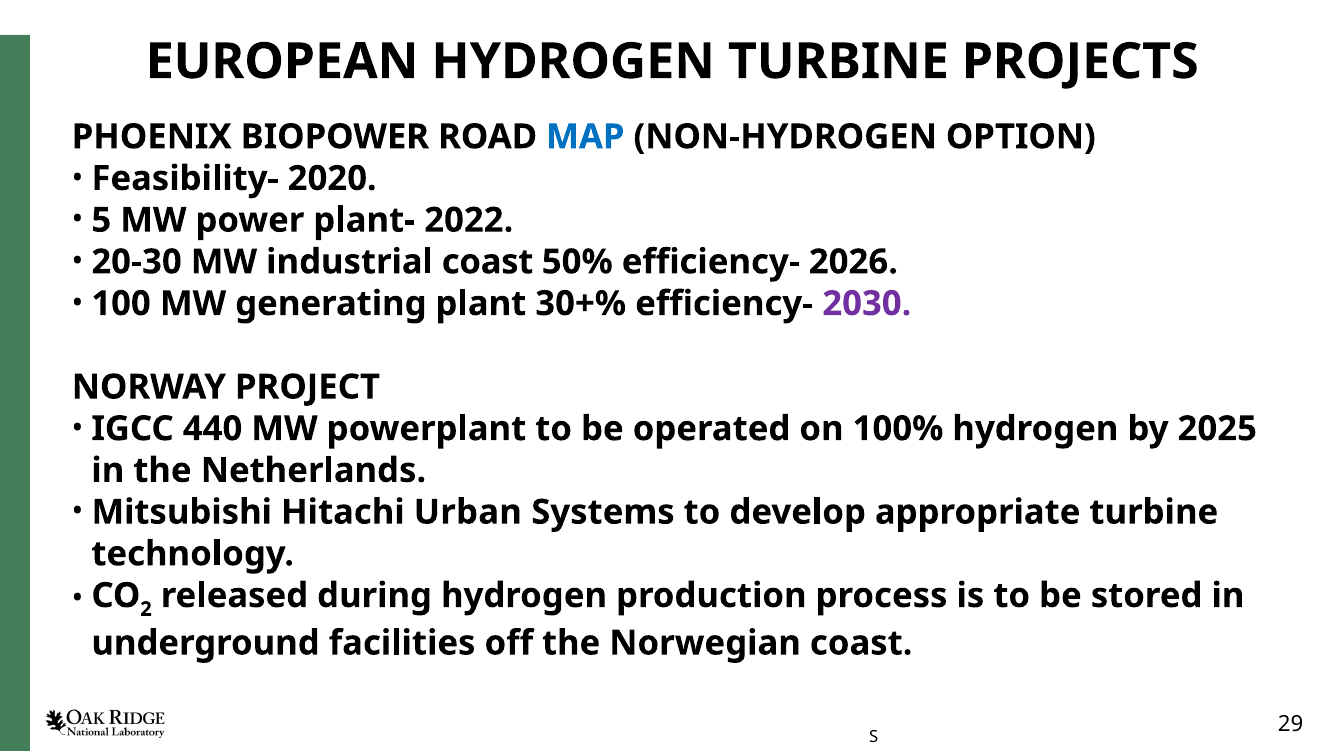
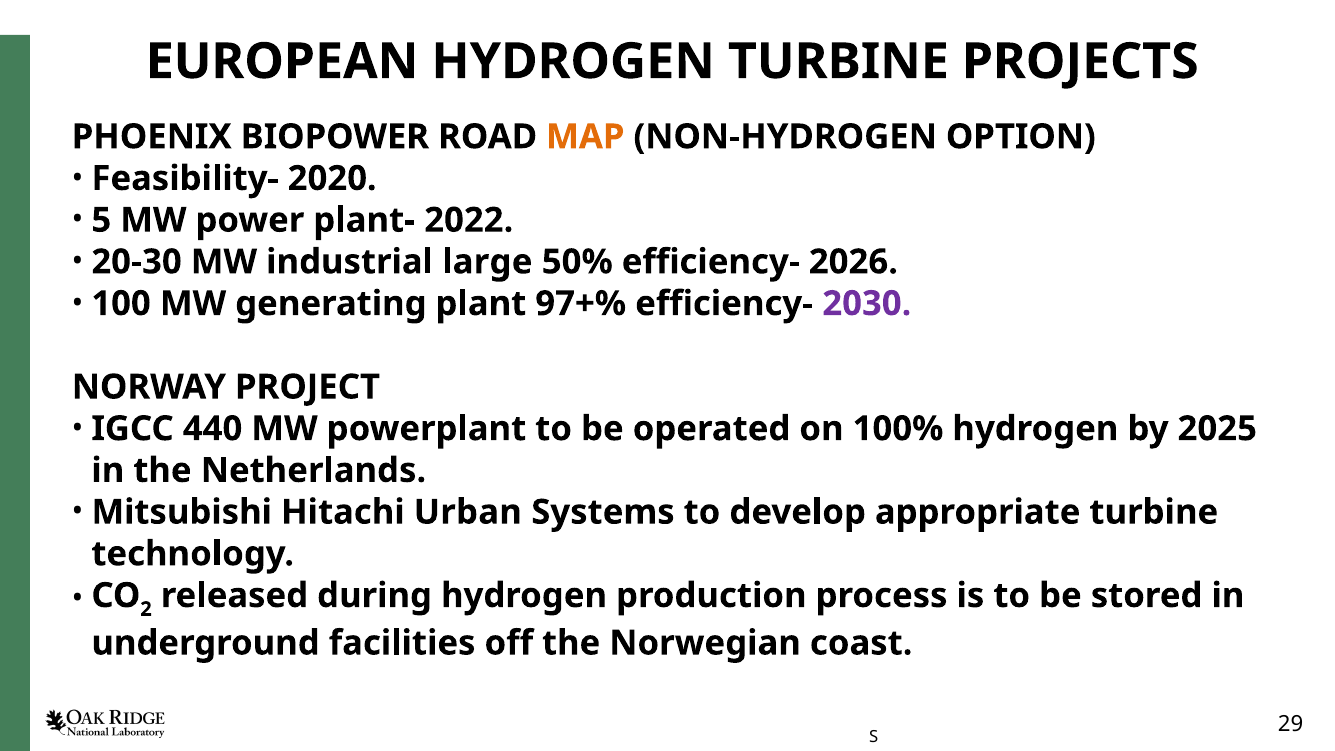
MAP colour: blue -> orange (585, 137)
industrial coast: coast -> large (487, 262)
30+%: 30+% -> 97+% (581, 304)
